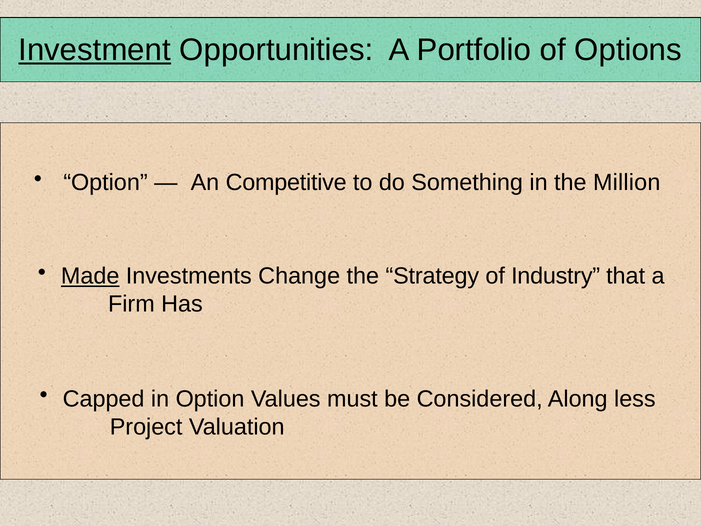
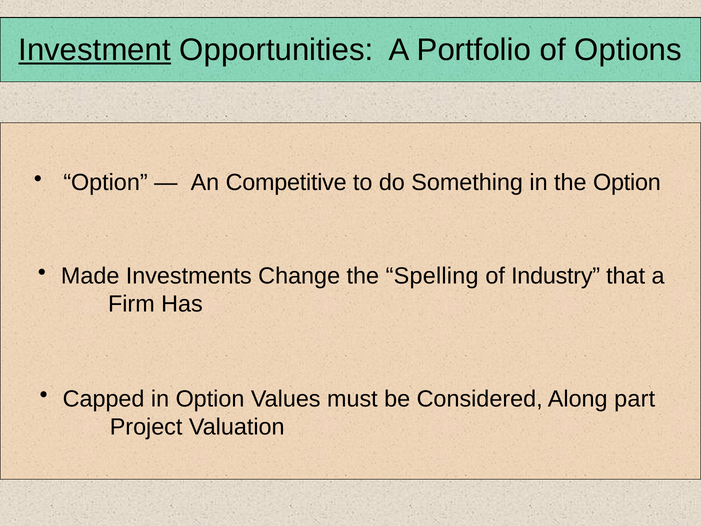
the Million: Million -> Option (627, 183)
Made underline: present -> none (90, 276)
Strategy: Strategy -> Spelling (432, 276)
less: less -> part (635, 399)
